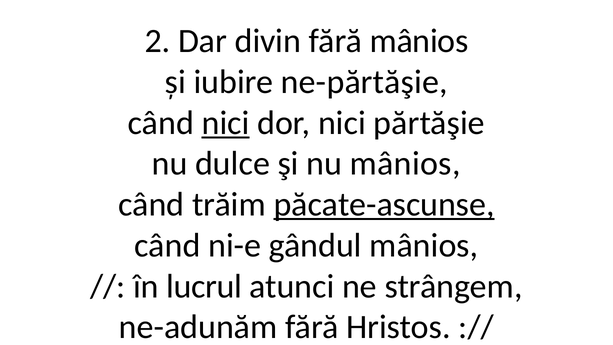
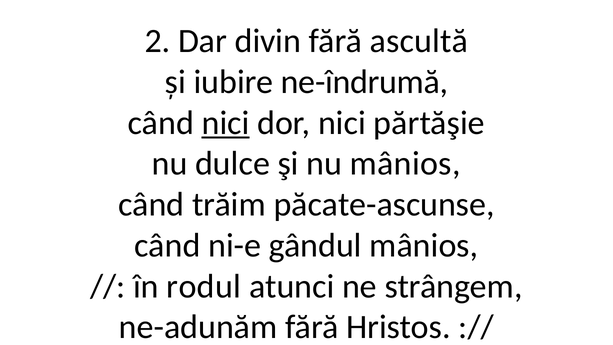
fără mânios: mânios -> ascultă (419, 41)
ne-părtăşie: ne-părtăşie -> ne-îndrumă (365, 82)
păcate-ascunse underline: present -> none (384, 204)
lucrul: lucrul -> rodul (204, 286)
